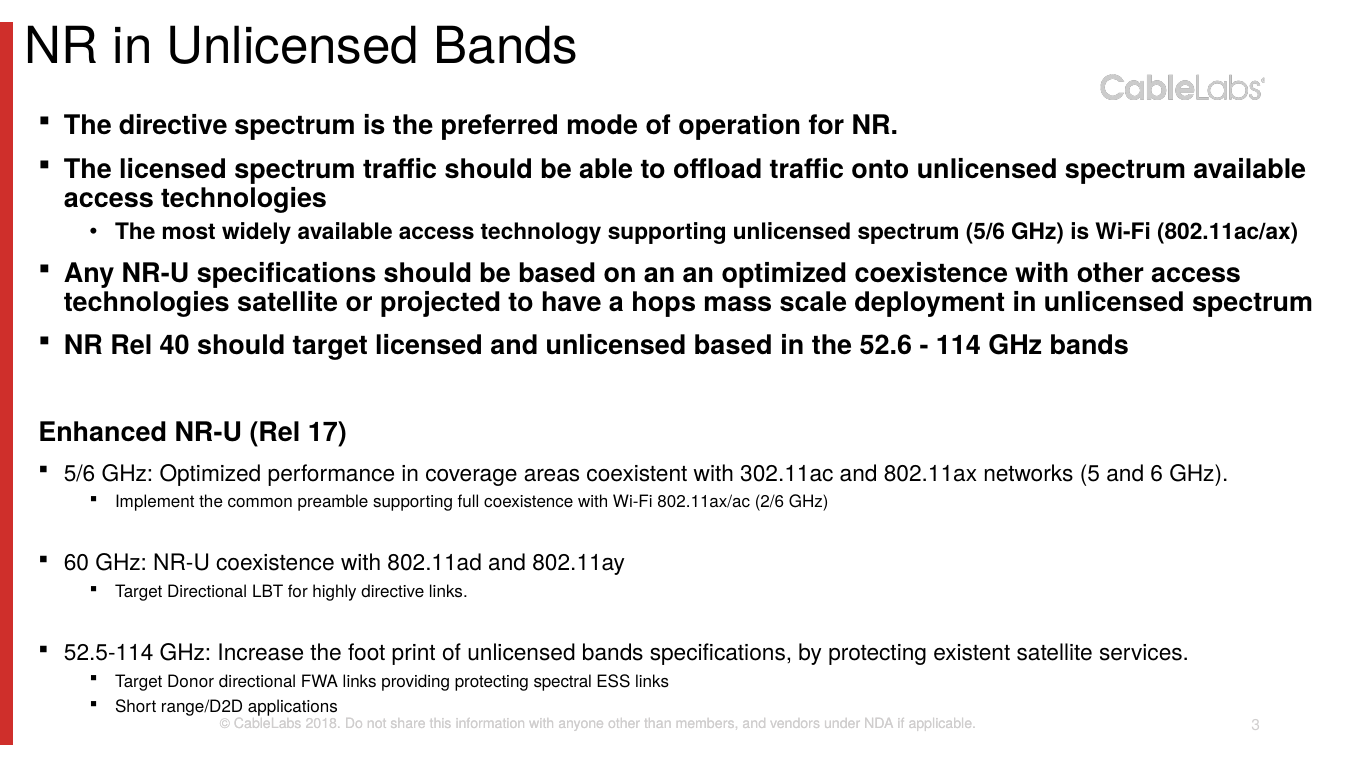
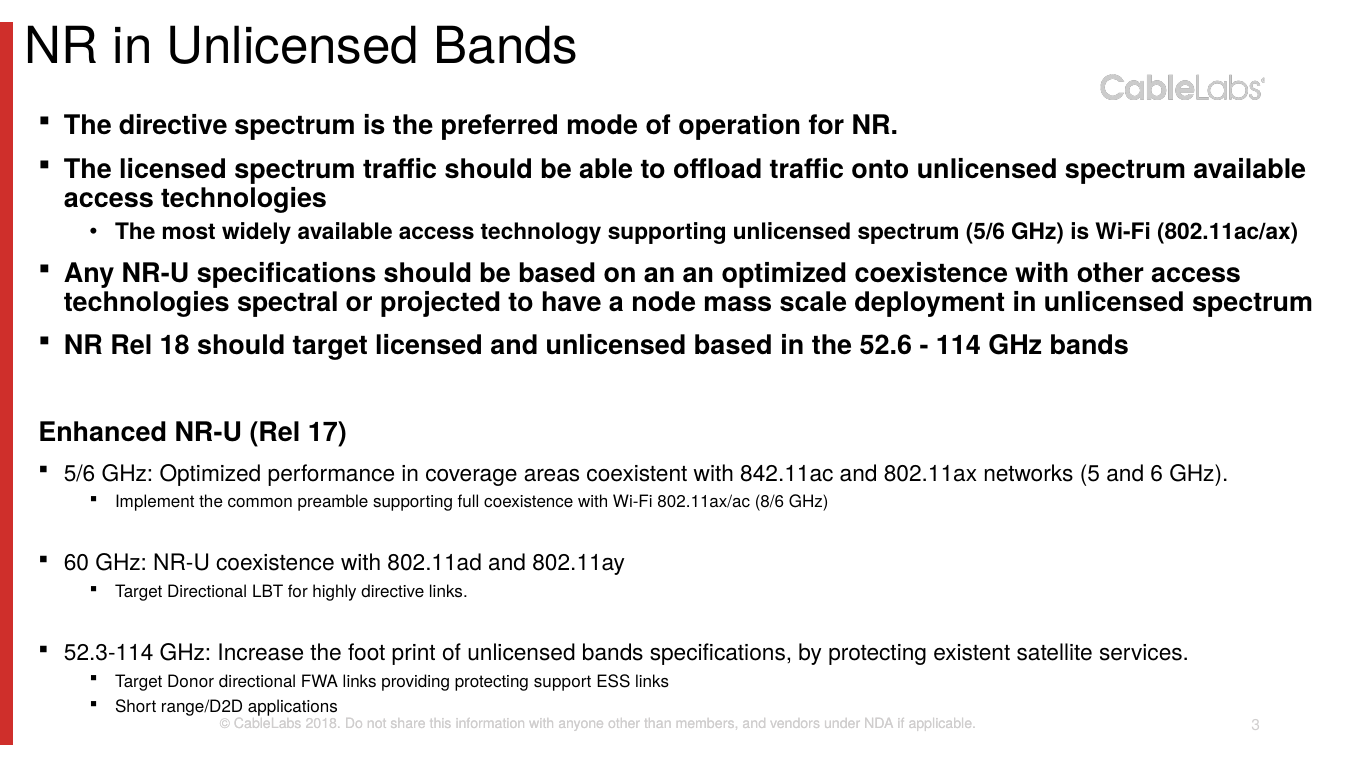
technologies satellite: satellite -> spectral (288, 303)
hops: hops -> node (664, 303)
40: 40 -> 18 (175, 346)
302.11ac: 302.11ac -> 842.11ac (787, 474)
2/6: 2/6 -> 8/6 (770, 502)
52.5-114: 52.5-114 -> 52.3-114 (109, 653)
spectral: spectral -> support (563, 682)
